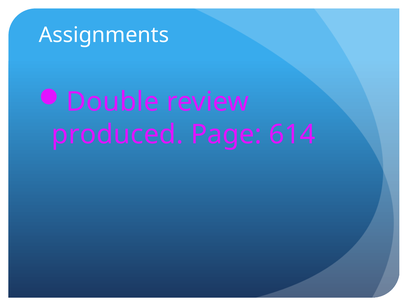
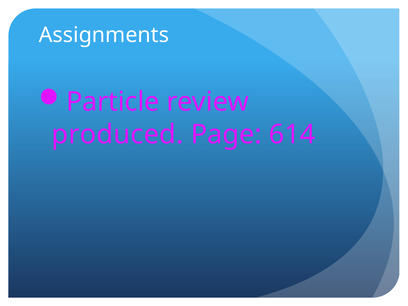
Double: Double -> Particle (113, 102)
